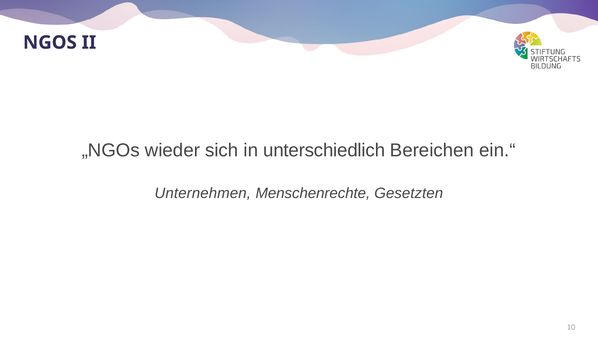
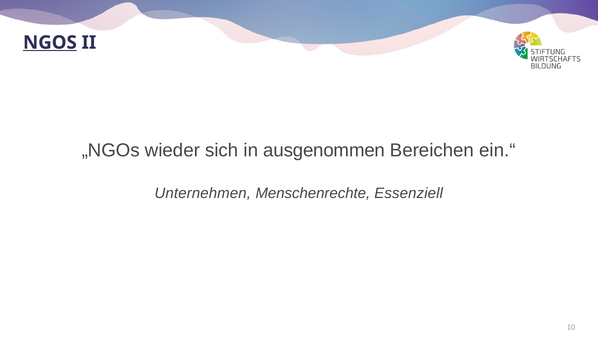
NGOS underline: none -> present (50, 42)
unterschiedlich: unterschiedlich -> ausgenommen (324, 150)
Gesetzten: Gesetzten -> Essenziell (409, 193)
